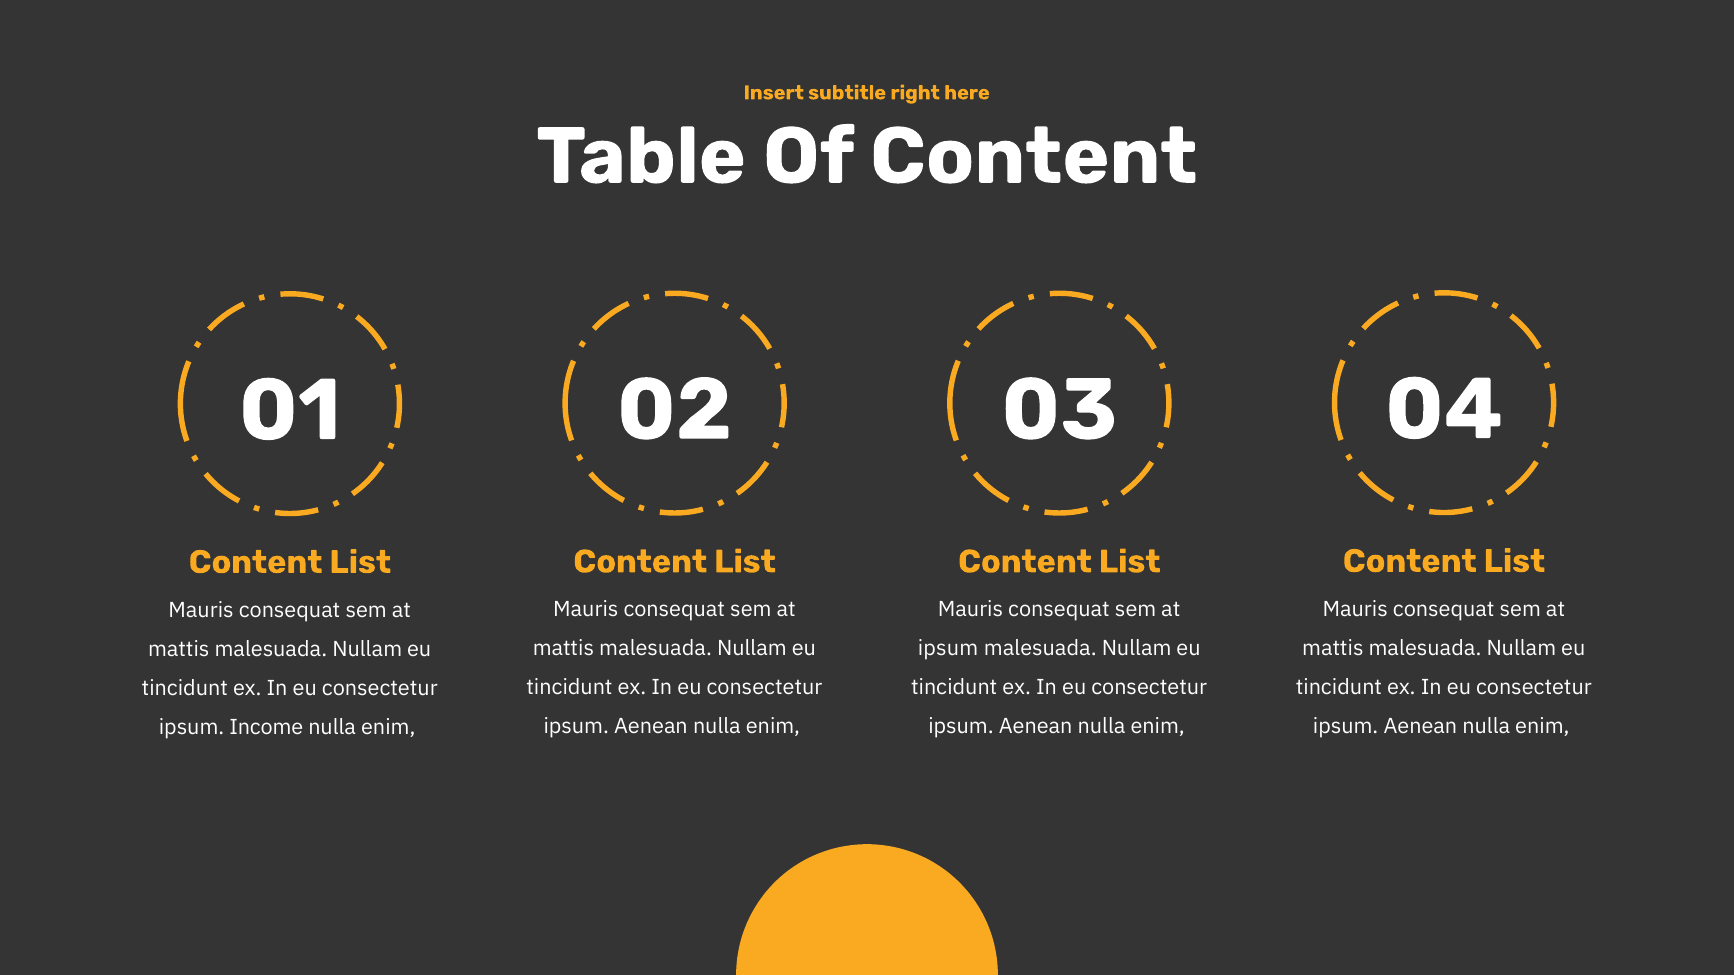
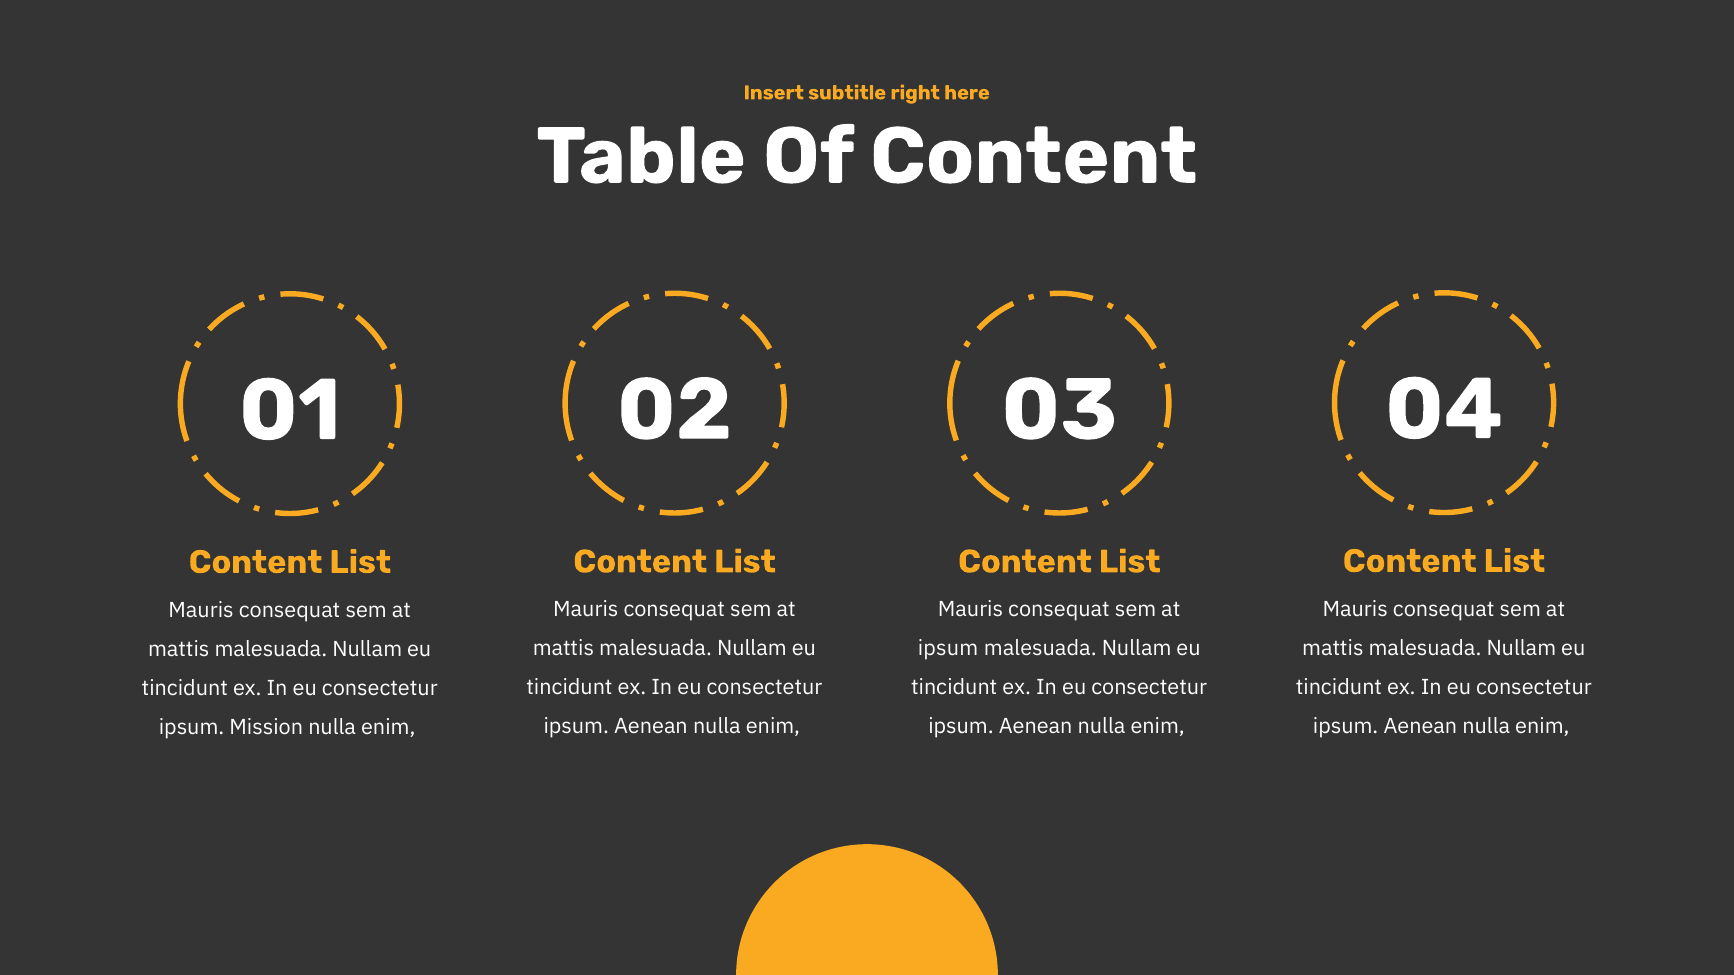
Income: Income -> Mission (266, 728)
